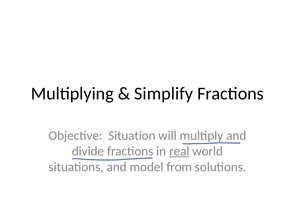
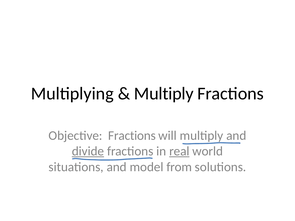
Simplify: Simplify -> Multiply (164, 94)
Objective Situation: Situation -> Fractions (132, 136)
divide underline: none -> present (88, 151)
